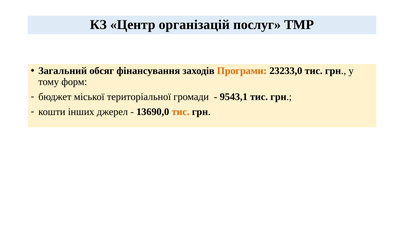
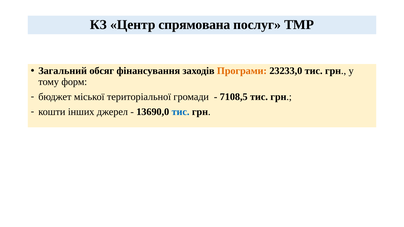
організацій: організацій -> спрямована (194, 25)
9543,1: 9543,1 -> 7108,5 (234, 97)
тис colour: orange -> blue (181, 112)
